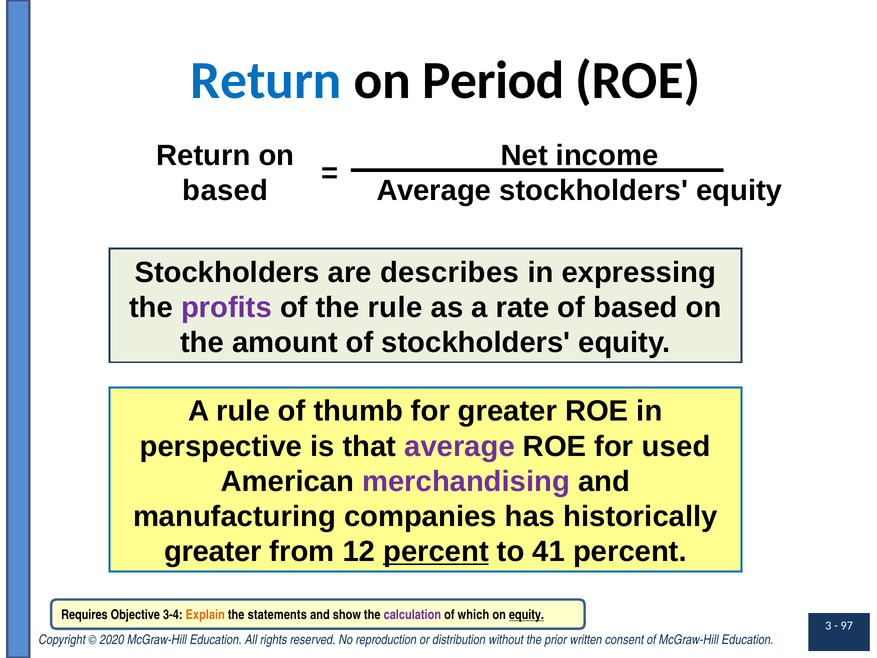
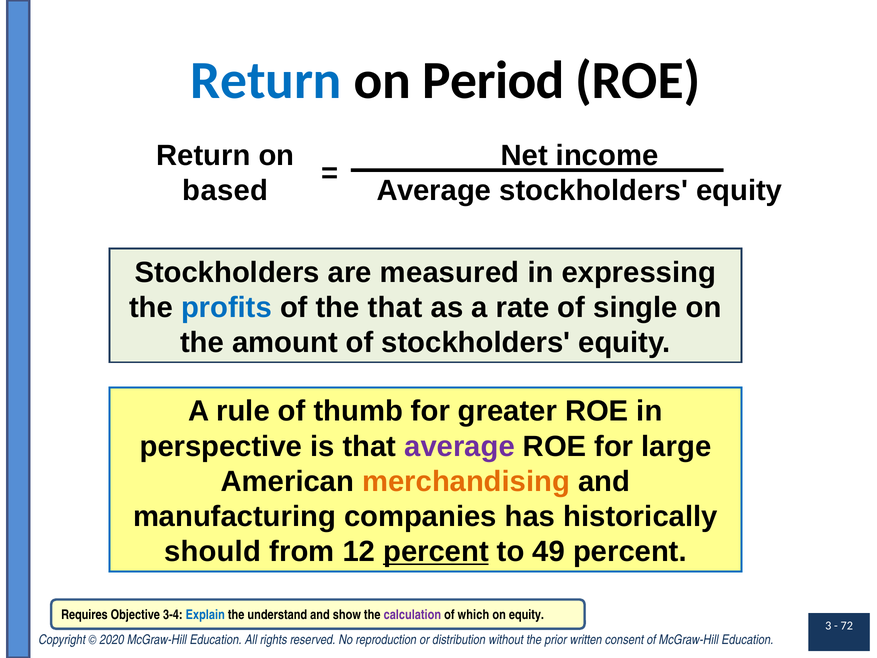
describes: describes -> measured (450, 272)
profits colour: purple -> blue (226, 307)
the rule: rule -> that (395, 307)
of based: based -> single (635, 307)
used: used -> large (676, 446)
merchandising colour: purple -> orange (466, 481)
greater: greater -> should (213, 551)
41: 41 -> 49 (549, 551)
Explain colour: orange -> blue (205, 615)
statements: statements -> understand (277, 615)
equity underline: present -> none (526, 615)
97: 97 -> 72 (847, 625)
